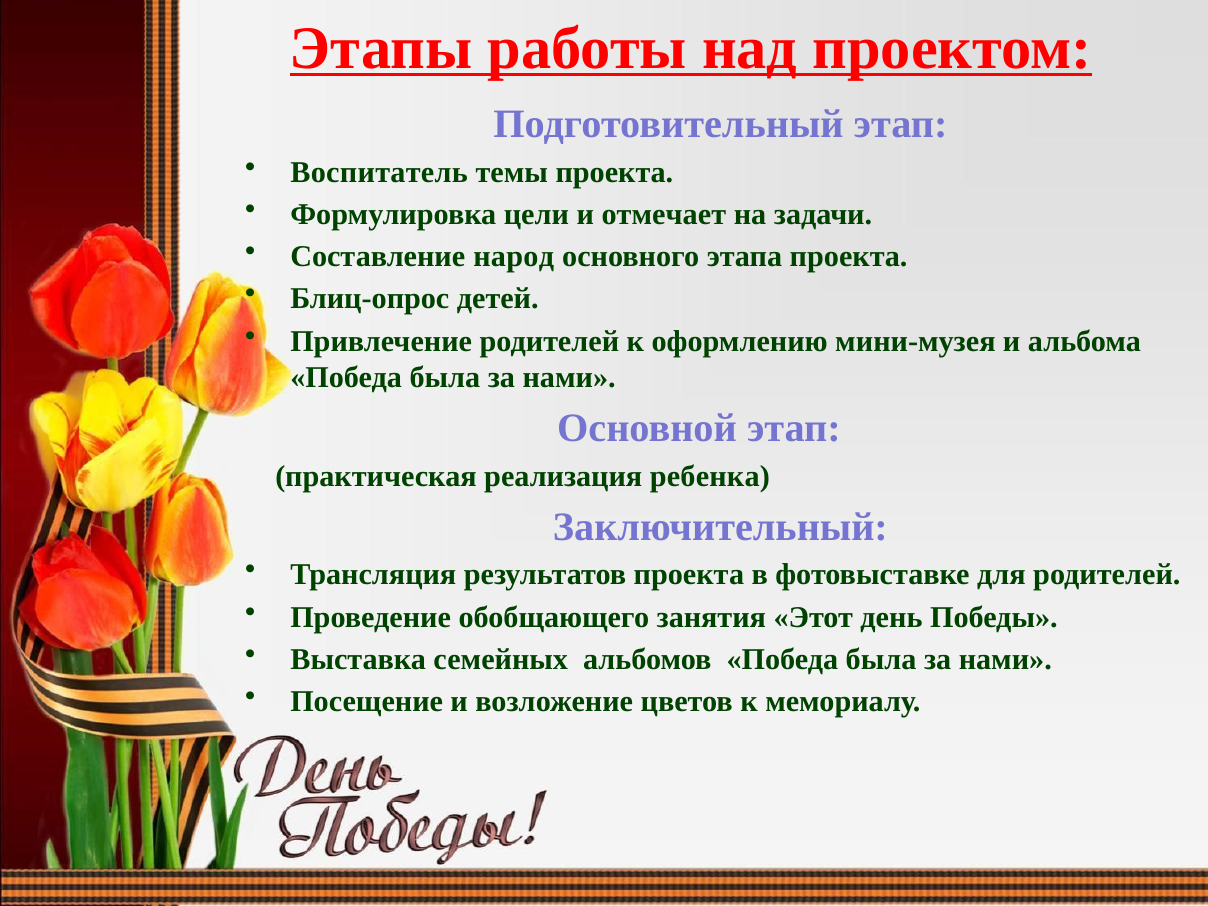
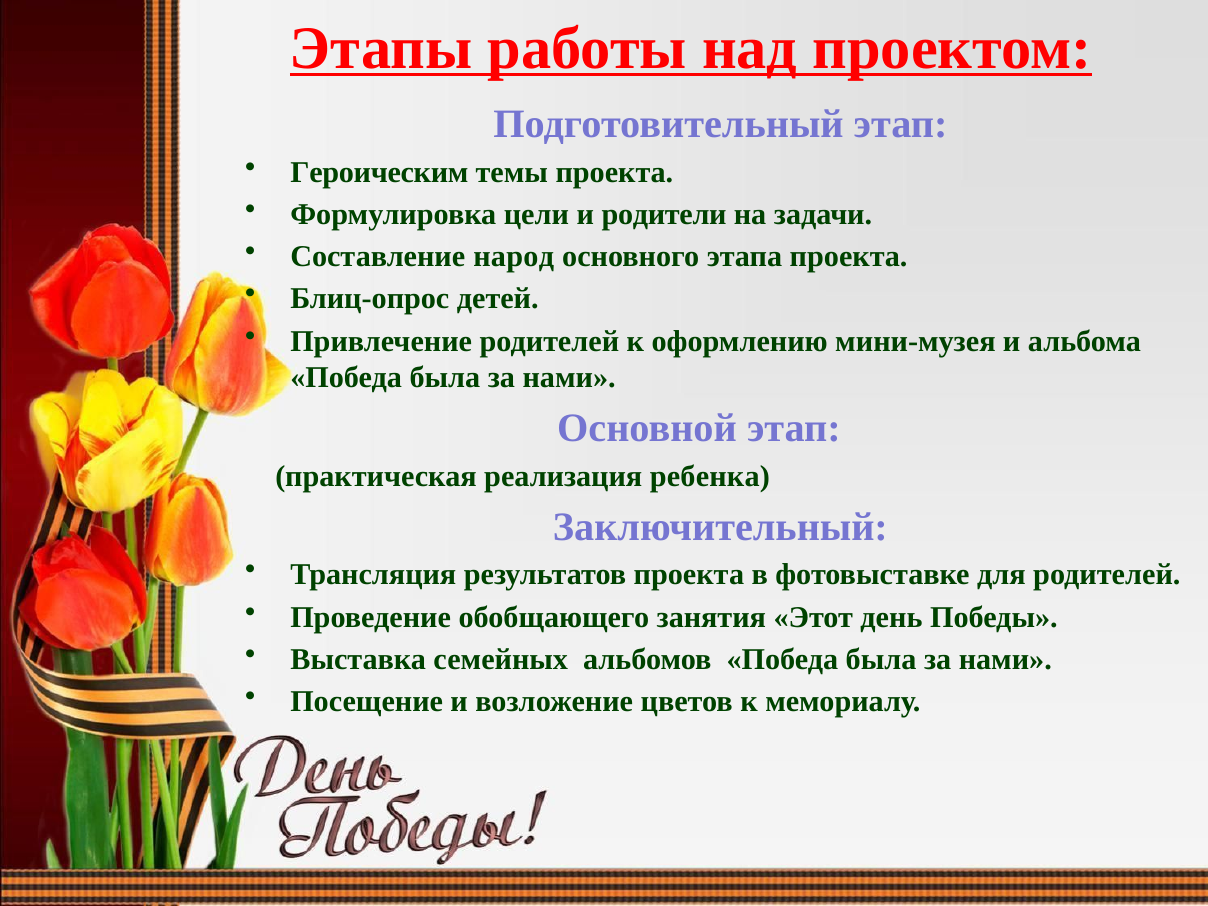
Воспитатель: Воспитатель -> Героическим (379, 172)
отмечает: отмечает -> родители (664, 214)
